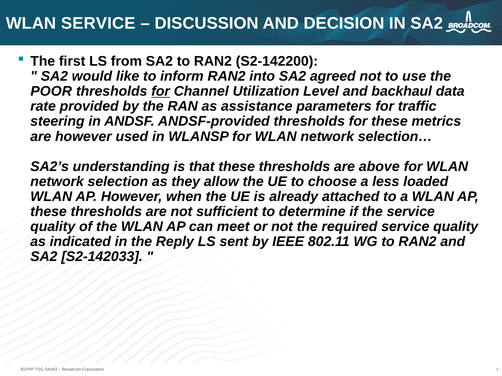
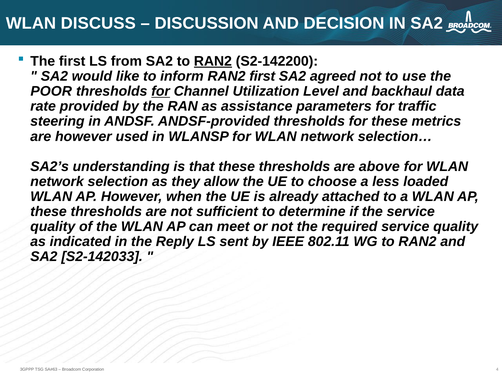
WLAN SERVICE: SERVICE -> DISCUSS (98, 23)
RAN2 underline: none -> present (213, 61)
RAN2 into: into -> first (262, 76)
